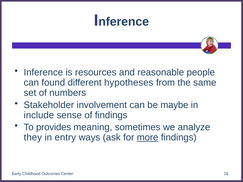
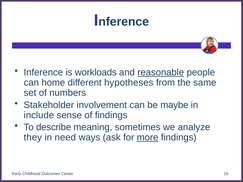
resources: resources -> workloads (96, 73)
reasonable underline: none -> present (161, 73)
found: found -> home (53, 83)
provides: provides -> describe (54, 127)
entry: entry -> need (65, 138)
